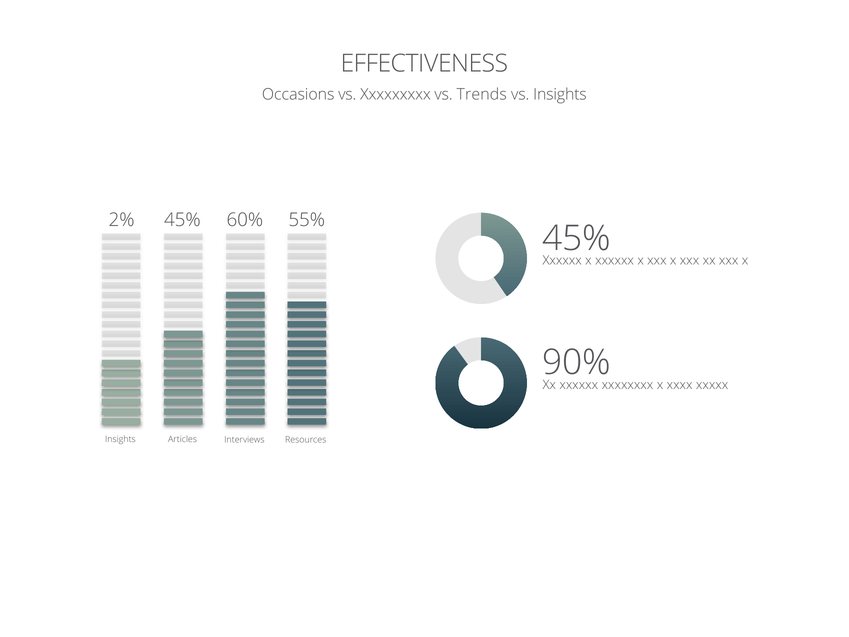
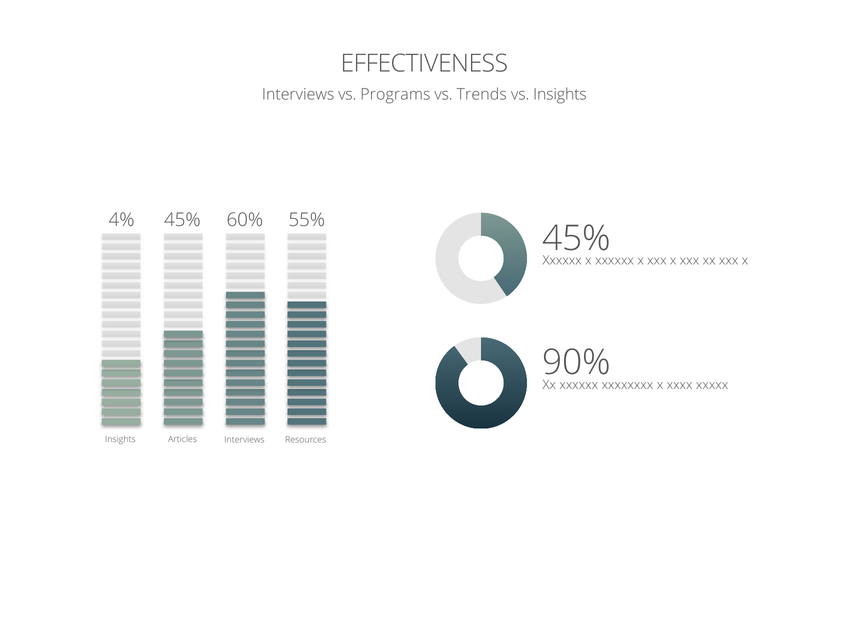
Occasions: Occasions -> Interviews (298, 95)
Xxxxxxxxx: Xxxxxxxxx -> Programs (395, 95)
2%: 2% -> 4% (122, 220)
